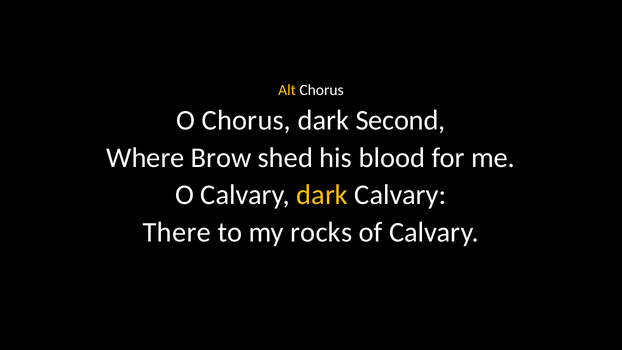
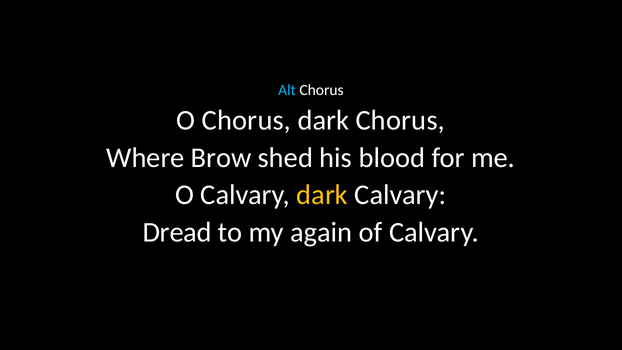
Alt colour: yellow -> light blue (287, 90)
dark Second: Second -> Chorus (400, 120)
There: There -> Dread (177, 232)
rocks: rocks -> again (321, 232)
